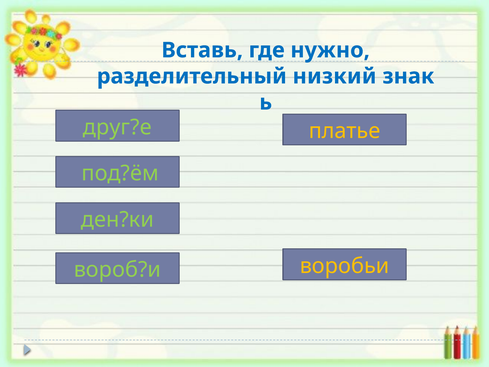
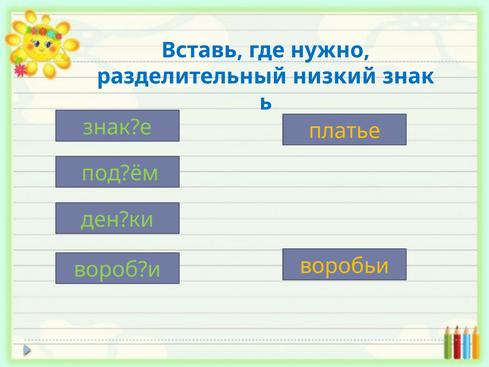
друг?е: друг?е -> знак?е (117, 127)
